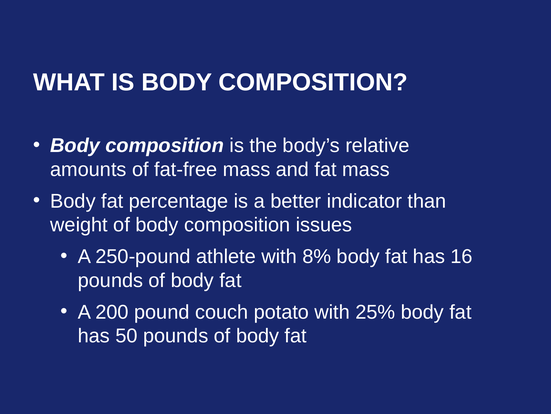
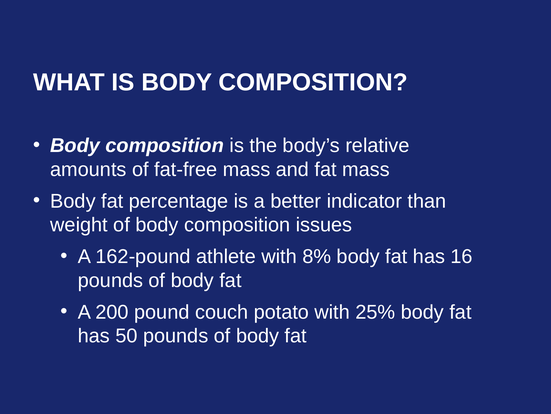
250-pound: 250-pound -> 162-pound (143, 256)
